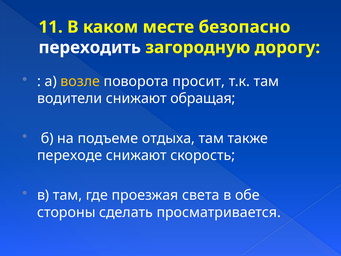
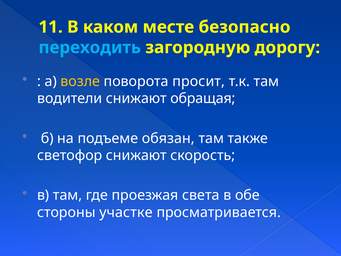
переходить colour: white -> light blue (90, 47)
отдыха: отдыха -> обязан (168, 138)
переходе: переходе -> светофор (70, 155)
сделать: сделать -> участке (126, 212)
